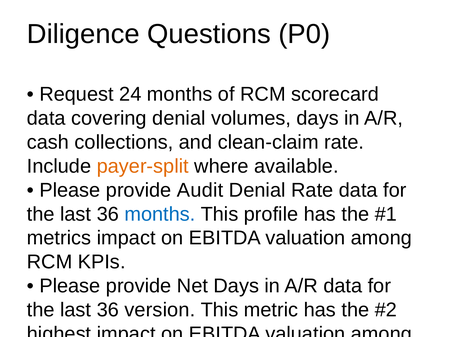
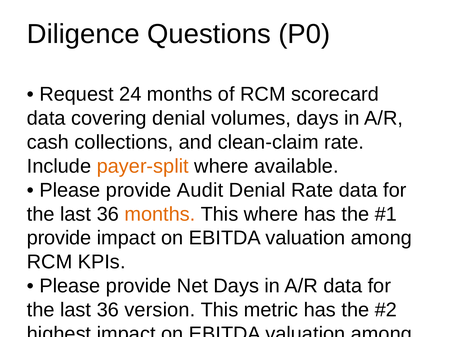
months colour: blue -> orange (160, 214)
This profile: profile -> where (271, 214)
metrics: metrics -> provide (59, 238)
